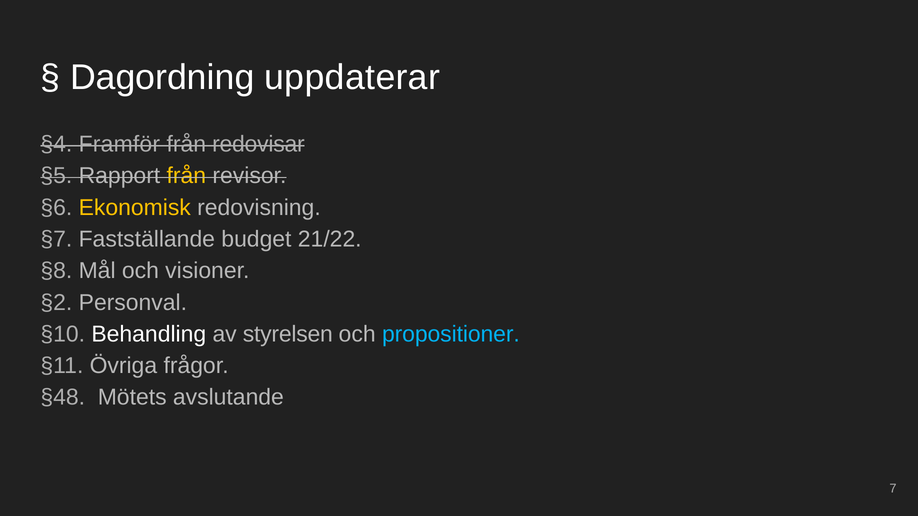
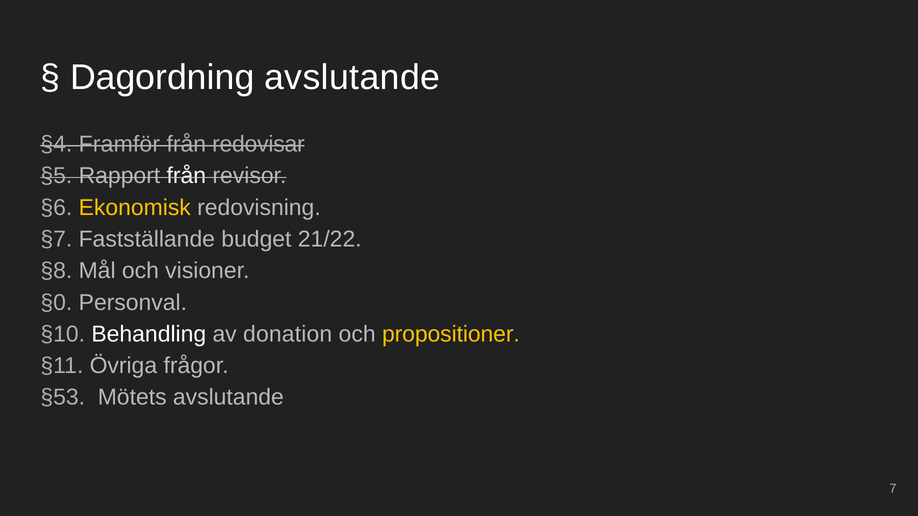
Dagordning uppdaterar: uppdaterar -> avslutande (352, 78)
från colour: yellow -> white (186, 176)
§2: §2 -> §0 (56, 303)
styrelsen: styrelsen -> donation (288, 334)
propositioner colour: light blue -> yellow (451, 334)
§48: §48 -> §53 (63, 398)
